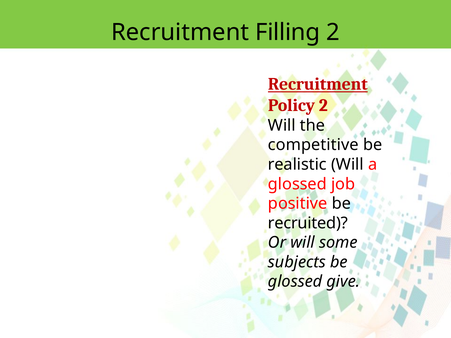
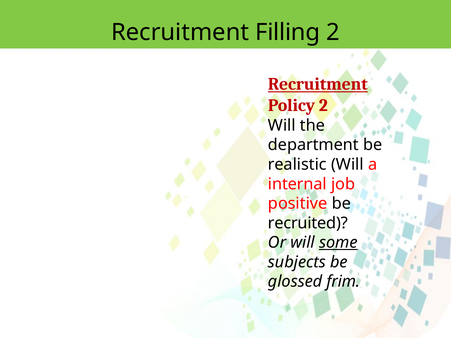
competitive: competitive -> department (313, 145)
glossed: glossed -> internal (297, 184)
some underline: none -> present (338, 243)
give: give -> frim (343, 282)
